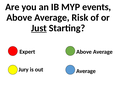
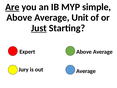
Are underline: none -> present (12, 7)
events: events -> simple (97, 7)
Risk: Risk -> Unit (80, 18)
